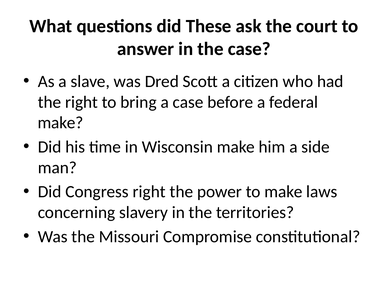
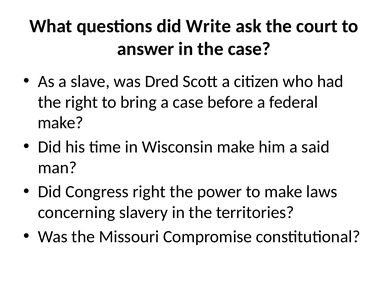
These: These -> Write (208, 26)
side: side -> said (316, 147)
